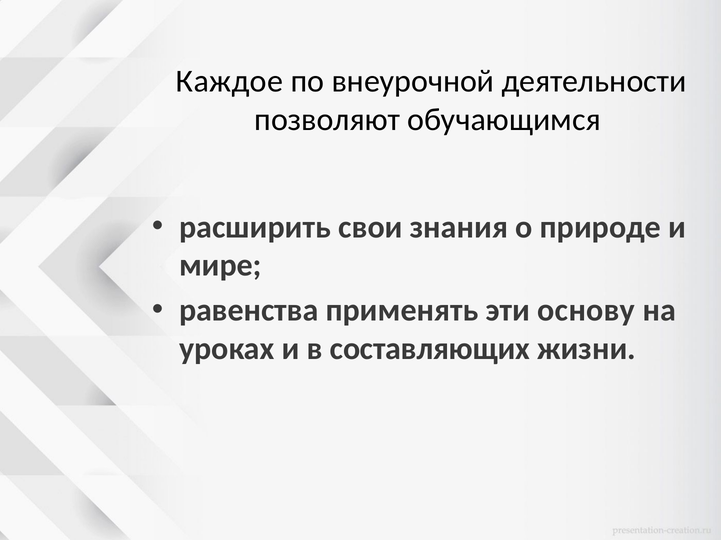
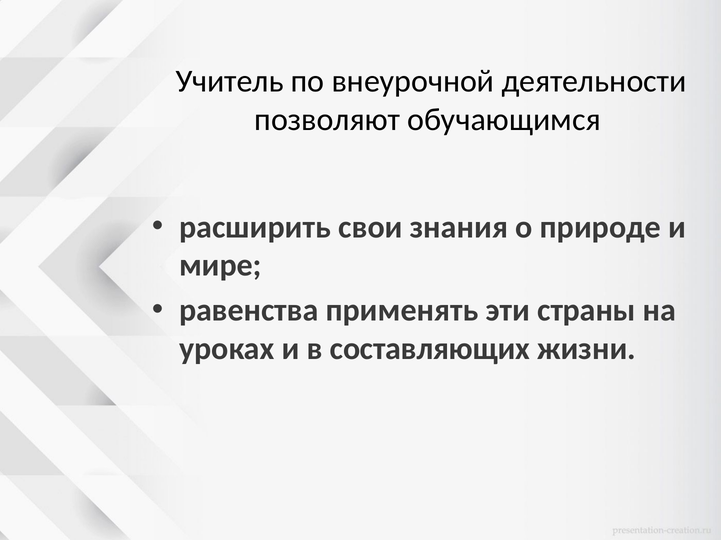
Каждое: Каждое -> Учитель (230, 81)
основу: основу -> страны (586, 311)
